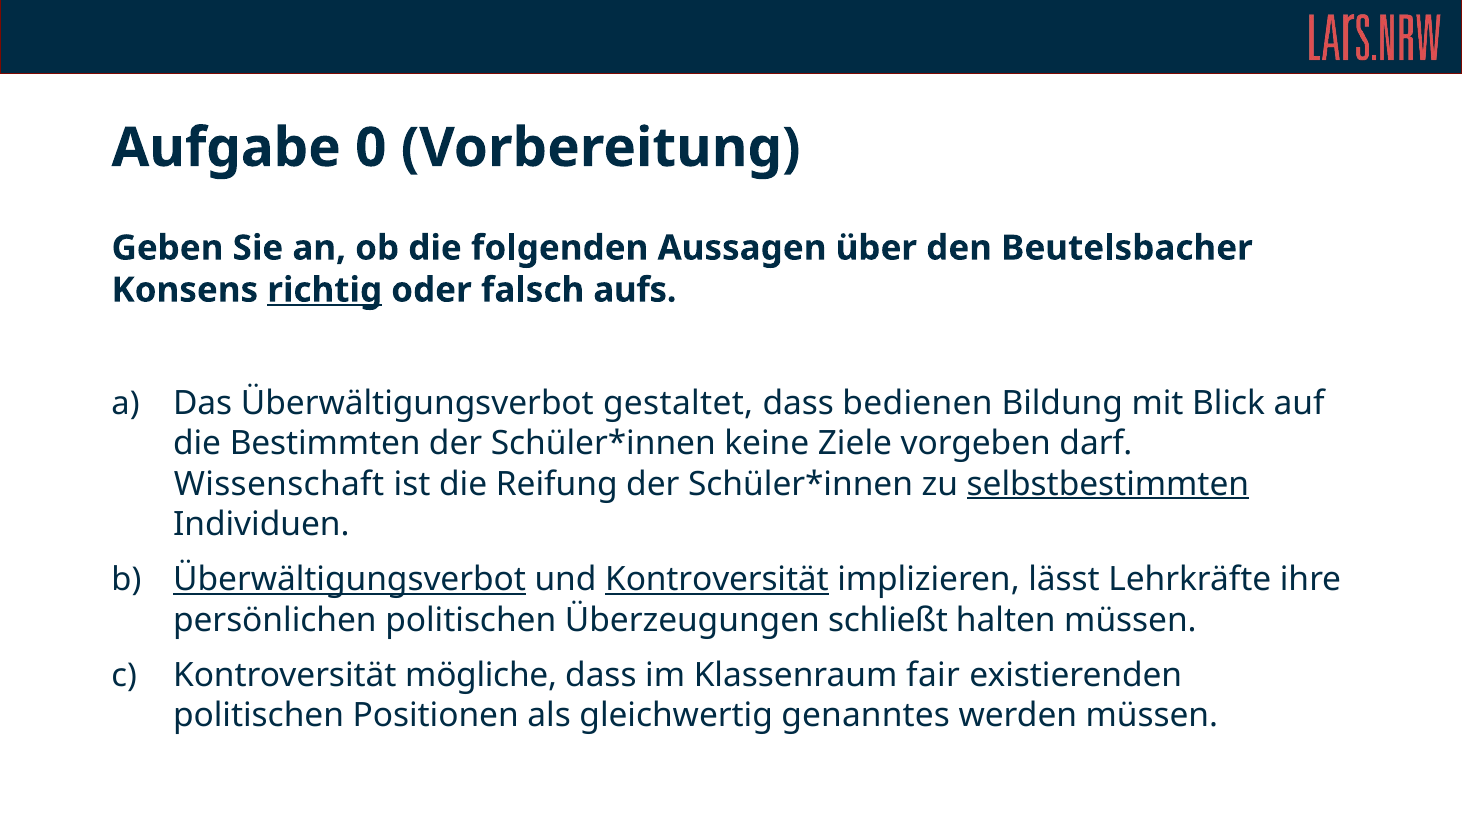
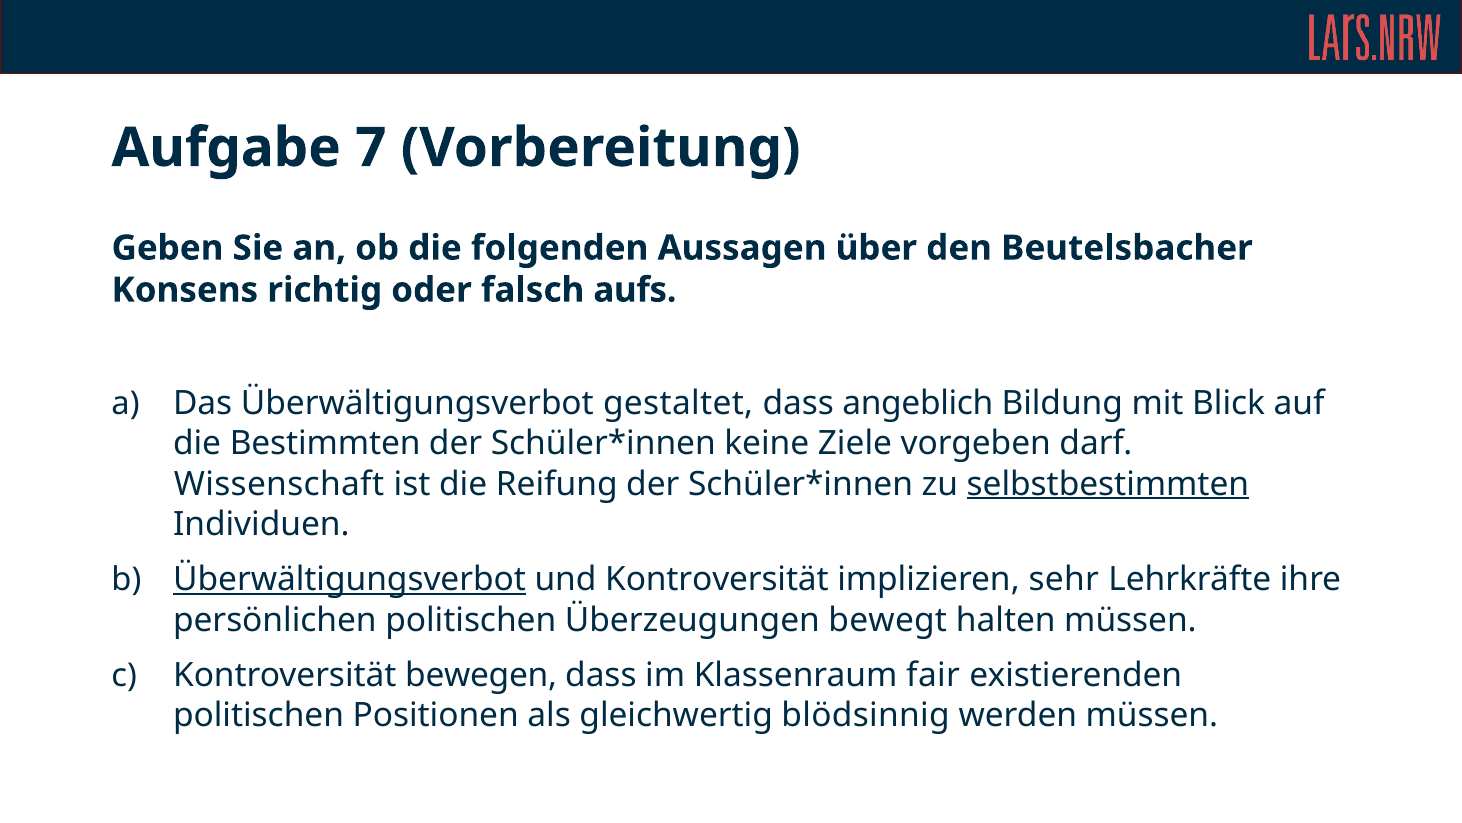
0: 0 -> 7 (371, 148)
richtig underline: present -> none (325, 290)
bedienen: bedienen -> angeblich (918, 403)
Kontroversität underline: present -> none (717, 579)
lässt: lässt -> sehr (1064, 579)
schließt: schließt -> bewegt (888, 620)
mögliche: mögliche -> bewegen (481, 675)
genanntes: genanntes -> blödsinnig (866, 715)
